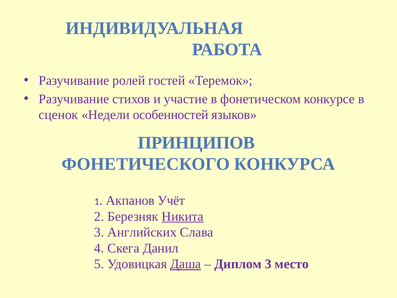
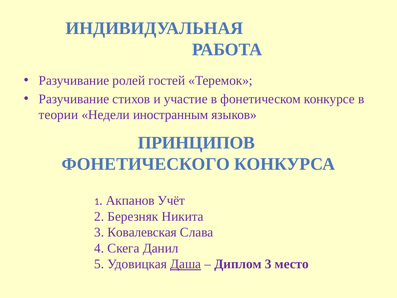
сценок: сценок -> теории (58, 115)
особенностей: особенностей -> иностранным (171, 115)
Никита underline: present -> none (183, 216)
Английских: Английских -> Ковалевская (142, 232)
